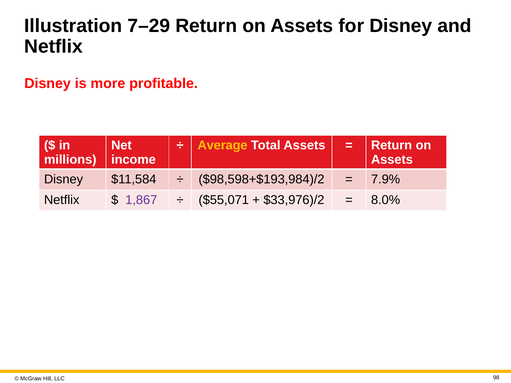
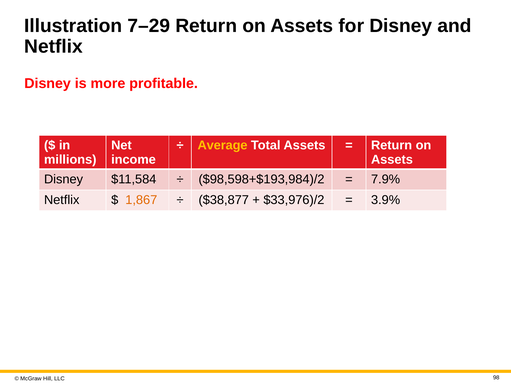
1,867 colour: purple -> orange (141, 200)
$55,071: $55,071 -> $38,877 (224, 200)
8.0%: 8.0% -> 3.9% (386, 200)
